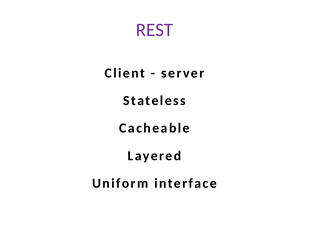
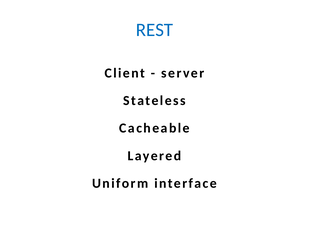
REST colour: purple -> blue (155, 30)
